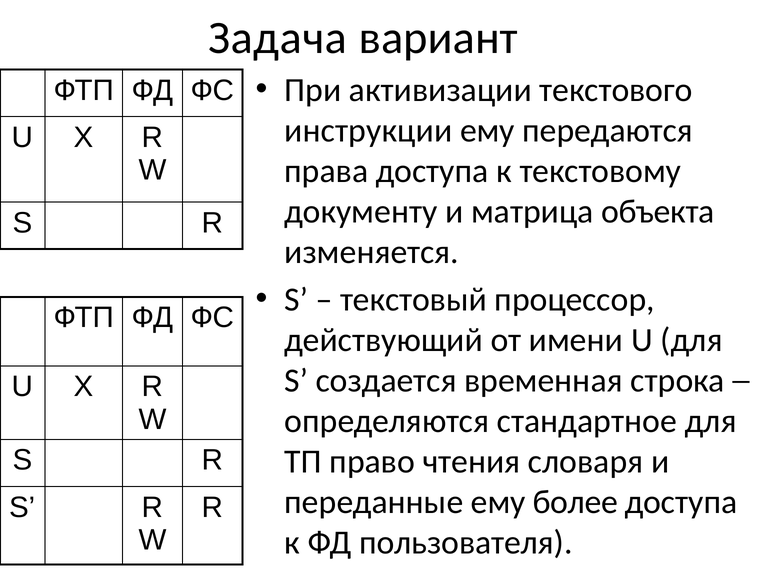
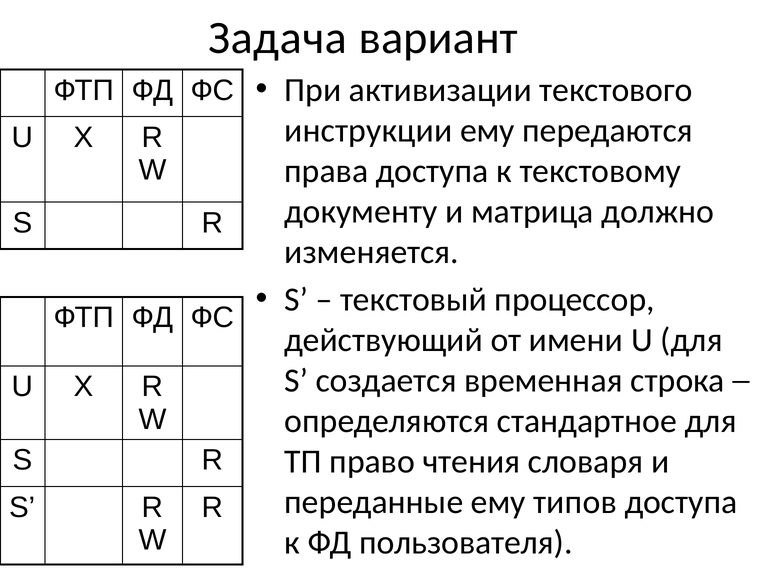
объекта: объекта -> должно (658, 212)
более: более -> типов (575, 502)
